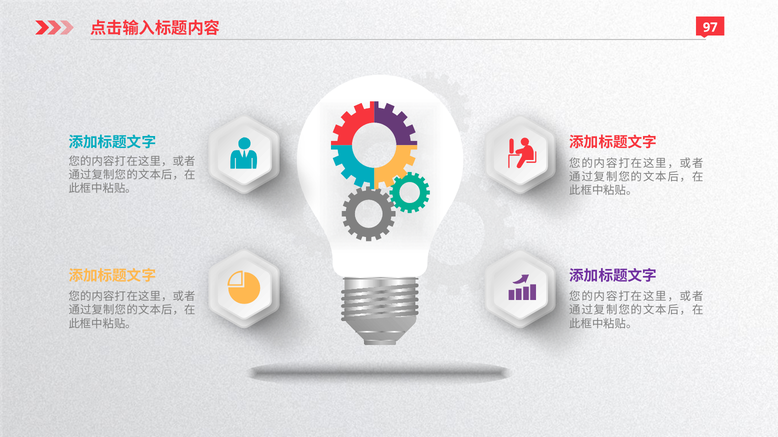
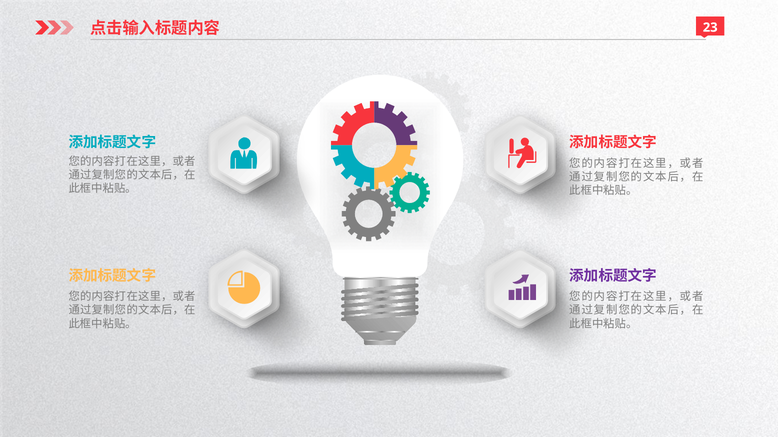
97: 97 -> 23 (710, 27)
